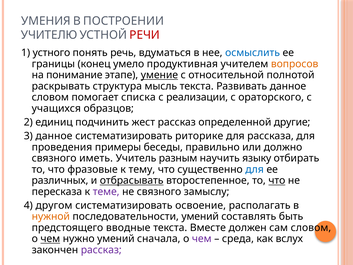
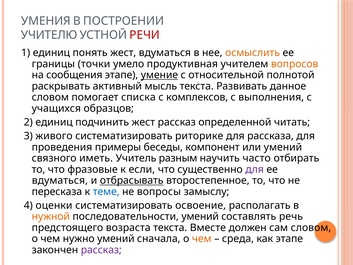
1 устного: устного -> единиц (51, 53)
понять речь: речь -> жест (123, 53)
осмыслить colour: blue -> orange (253, 53)
конец: конец -> точки (94, 64)
понимание: понимание -> сообщения (74, 75)
структура: структура -> активный (117, 86)
реализации: реализации -> комплексов (197, 97)
ораторского: ораторского -> выполнения (271, 97)
другие: другие -> читать (292, 122)
3 данное: данное -> живого (54, 136)
правильно: правильно -> компонент (213, 147)
или должно: должно -> умений (283, 147)
языку: языку -> часто (257, 158)
тему: тему -> если (142, 169)
для colour: blue -> purple (255, 169)
различных: различных -> вдуматься (60, 180)
что underline: present -> none (277, 180)
теме colour: purple -> blue (106, 191)
не связного: связного -> вопросы (159, 191)
другом: другом -> оценки (54, 205)
быть: быть -> речь (291, 216)
вводные: вводные -> возраста (128, 227)
чем underline: present -> none (50, 239)
чем colour: purple -> orange (202, 239)
как вслух: вслух -> этапе (289, 239)
